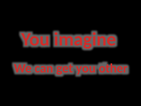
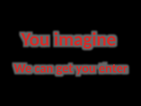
other: other -> enter (113, 68)
